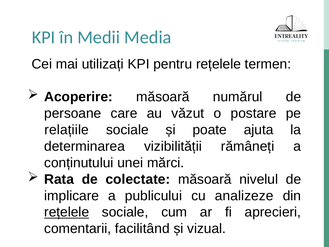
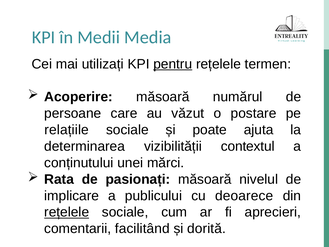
pentru underline: none -> present (173, 64)
rămâneți: rămâneți -> contextul (248, 146)
colectate: colectate -> pasionați (138, 179)
analizeze: analizeze -> deoarece (244, 196)
vizual: vizual -> dorită (207, 228)
